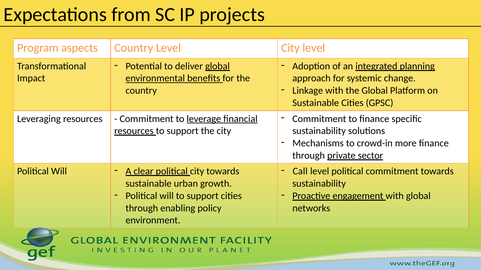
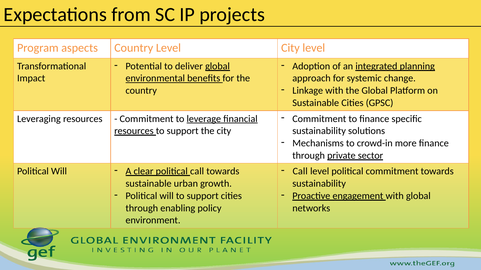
political city: city -> call (197, 172)
